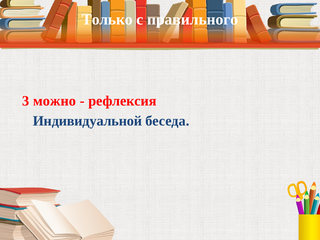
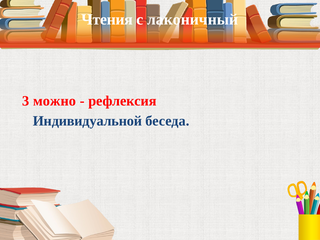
Только: Только -> Чтения (107, 20)
правильного: правильного -> лаконичный (193, 20)
